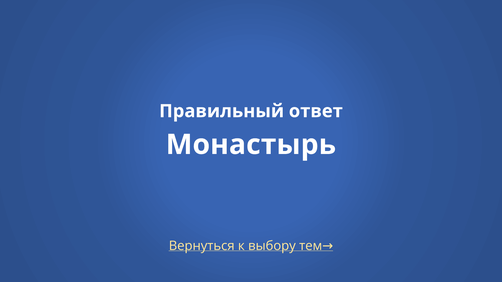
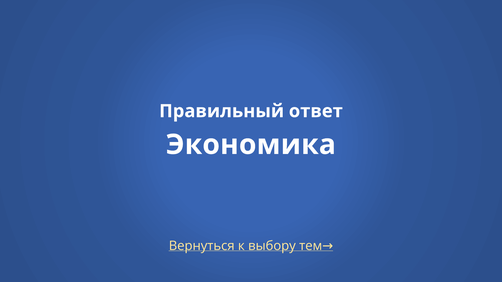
Монастырь: Монастырь -> Экономика (251, 145)
